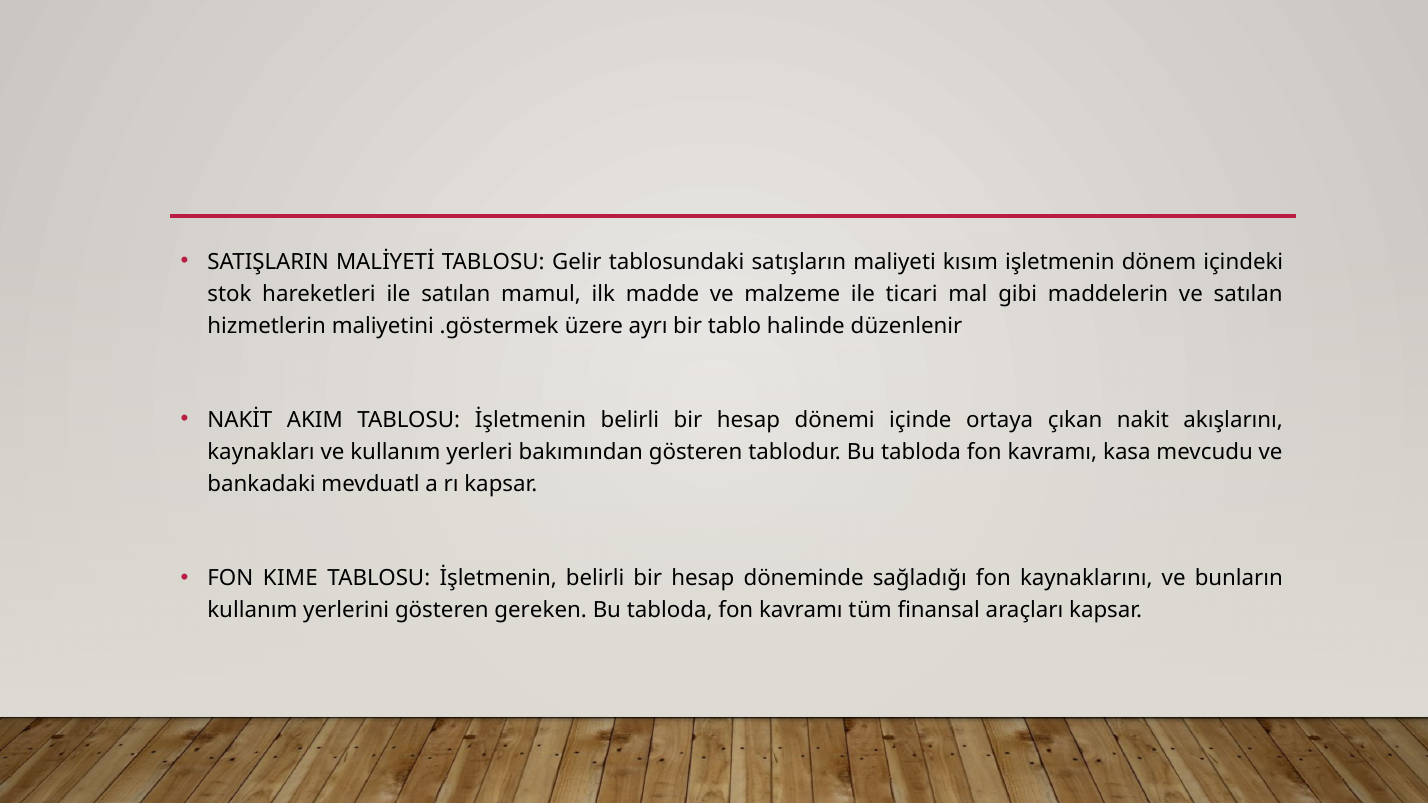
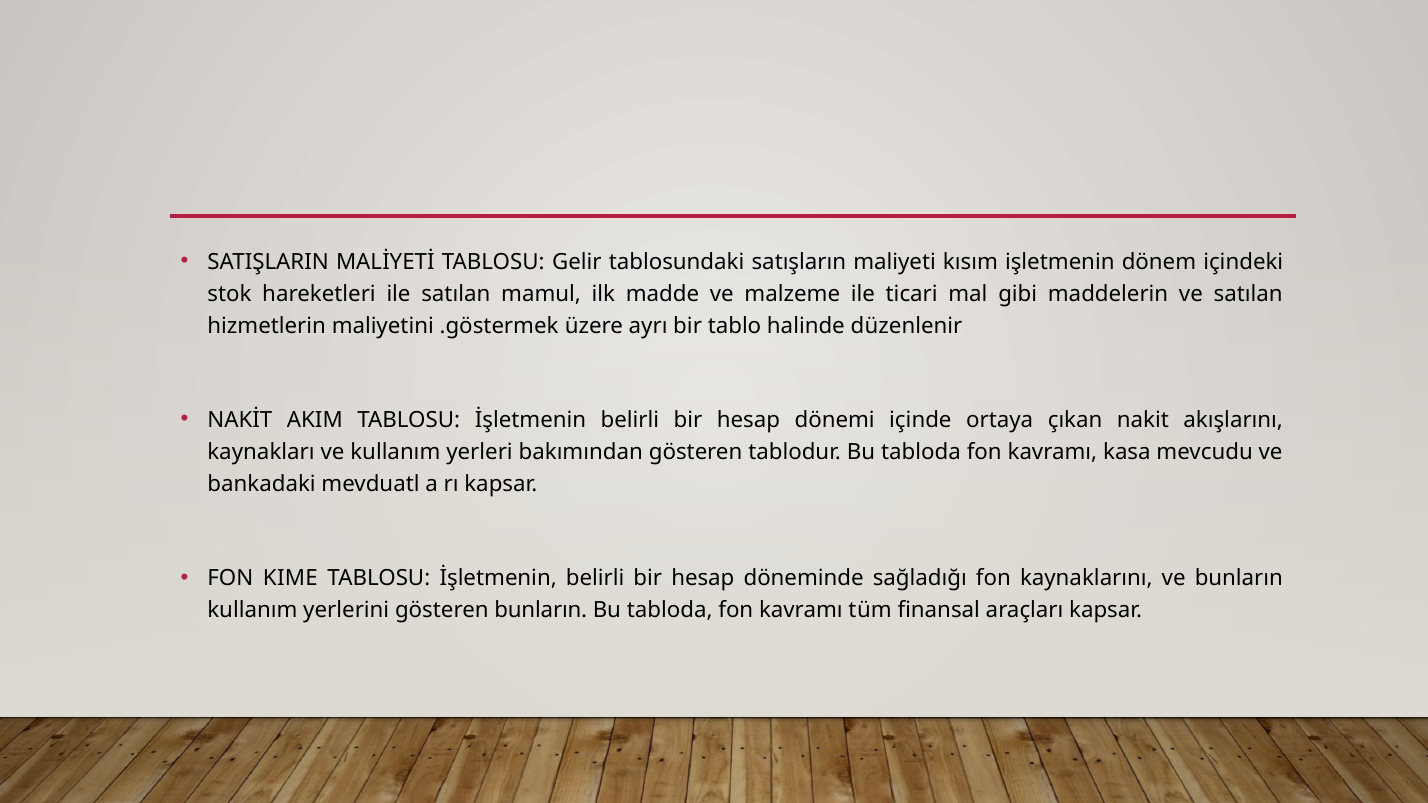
gösteren gereken: gereken -> bunların (541, 610)
